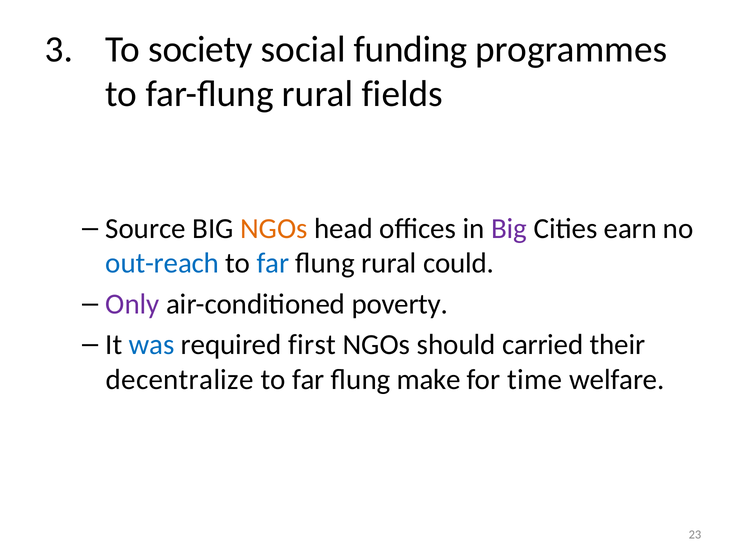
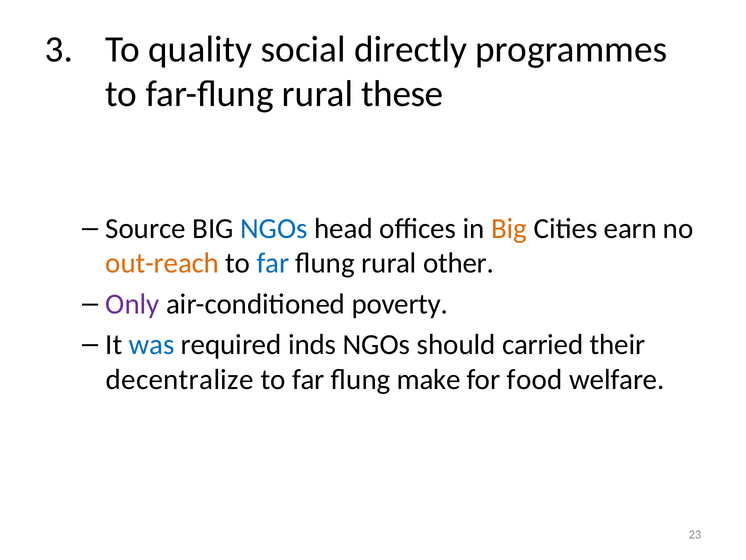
society: society -> quality (200, 49)
funding: funding -> directly (411, 49)
fields: fields -> these (402, 94)
NGOs colour: orange -> blue (274, 228)
Big colour: purple -> orange (509, 228)
out-reach colour: blue -> orange (162, 263)
could: could -> other (458, 263)
first: first -> inds (312, 344)
time: time -> food (535, 379)
